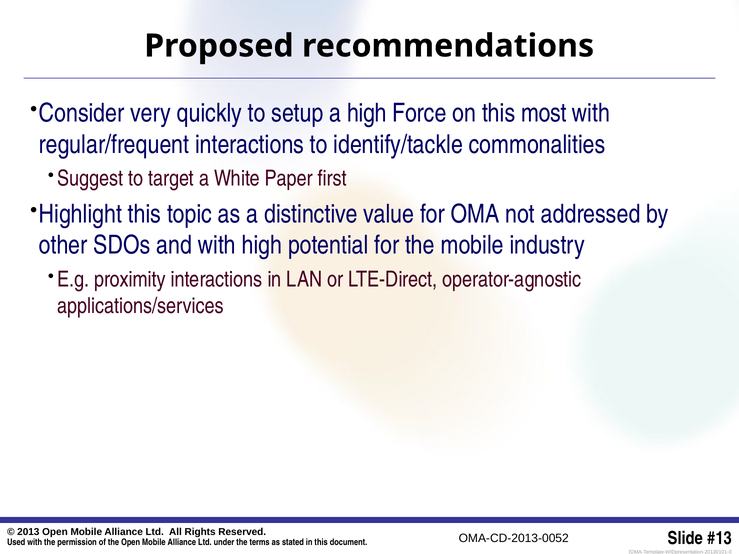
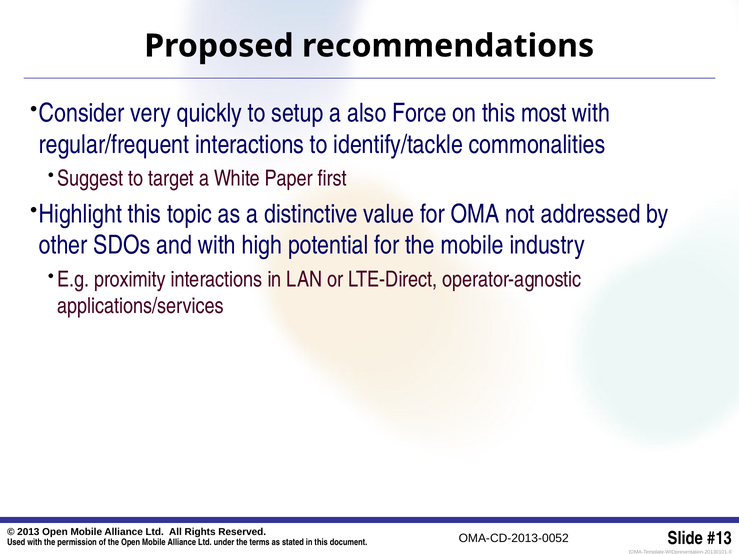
a high: high -> also (367, 113)
